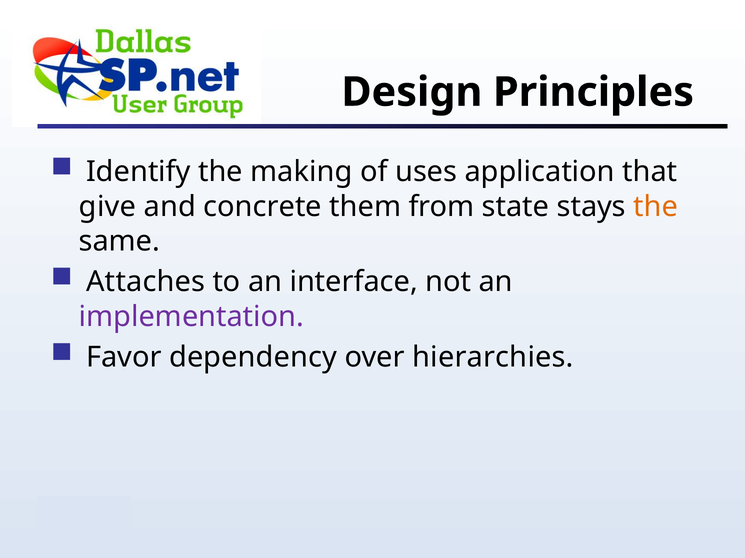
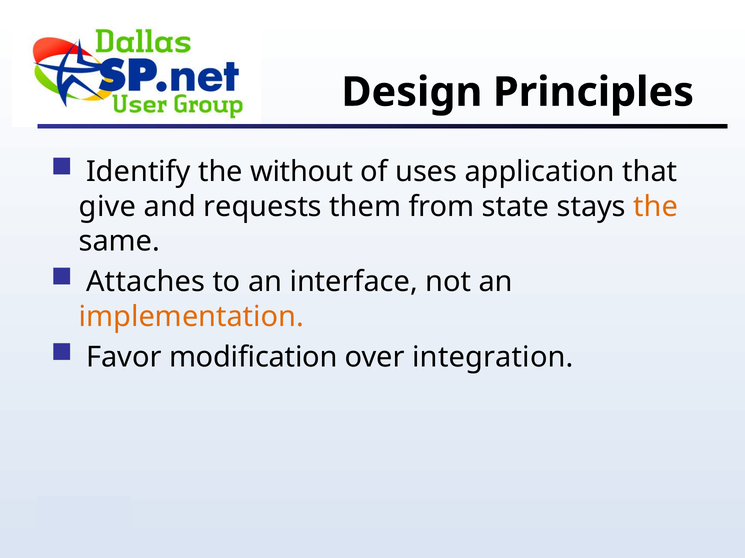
making: making -> without (302, 172)
concrete: concrete -> requests (263, 207)
implementation colour: purple -> orange (191, 317)
dependency: dependency -> modification (253, 358)
hierarchies: hierarchies -> integration (493, 358)
